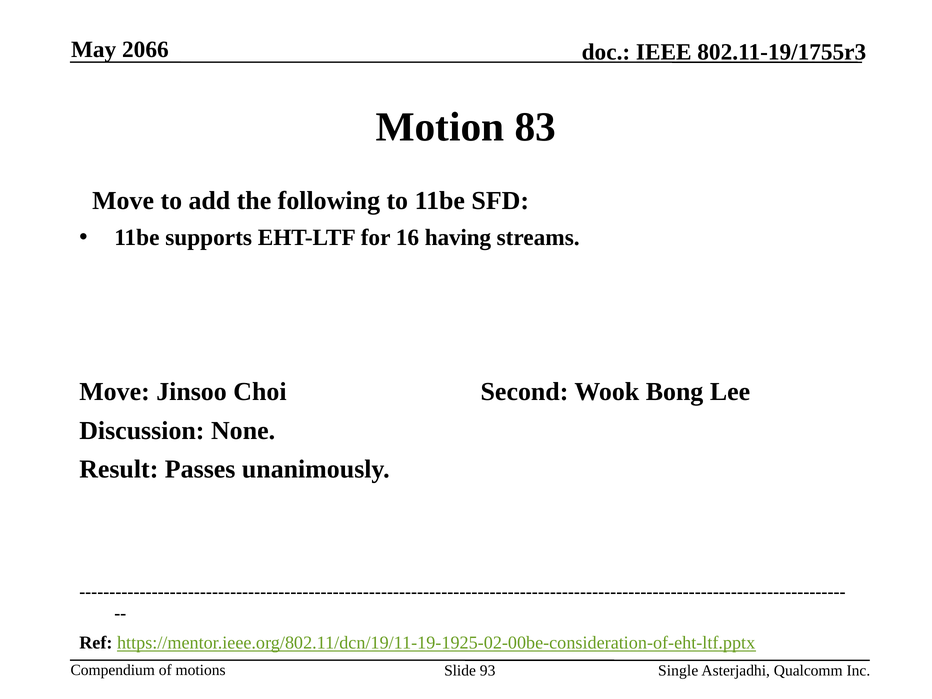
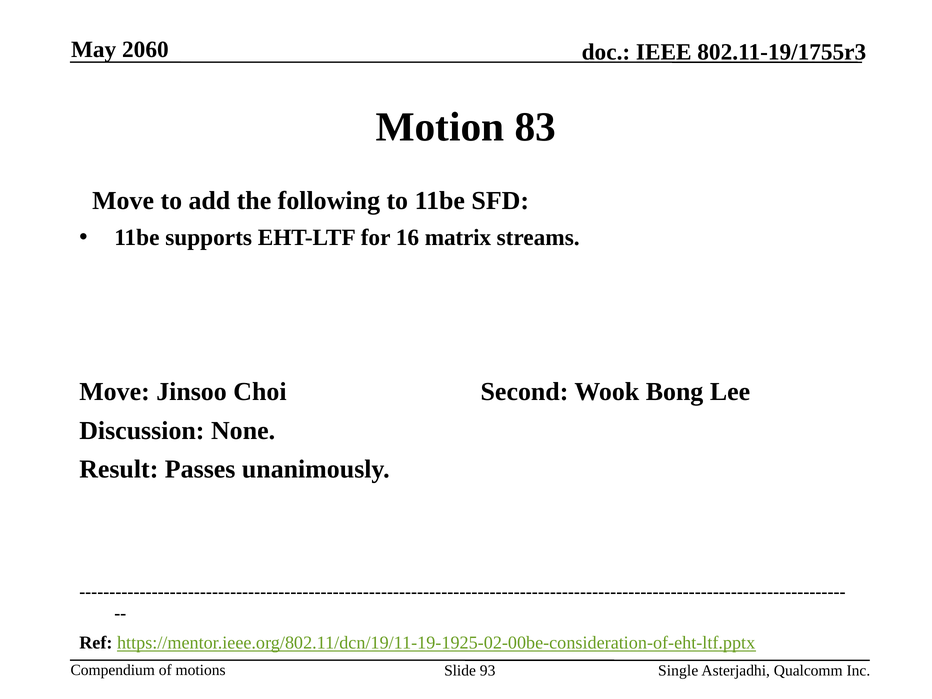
2066: 2066 -> 2060 (145, 49)
having: having -> matrix (458, 238)
